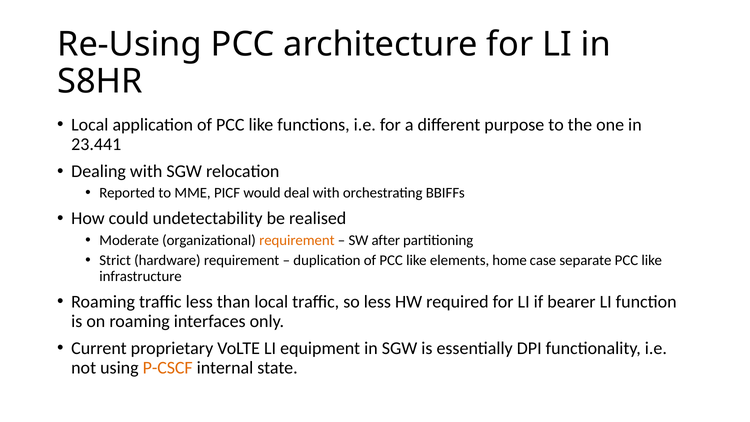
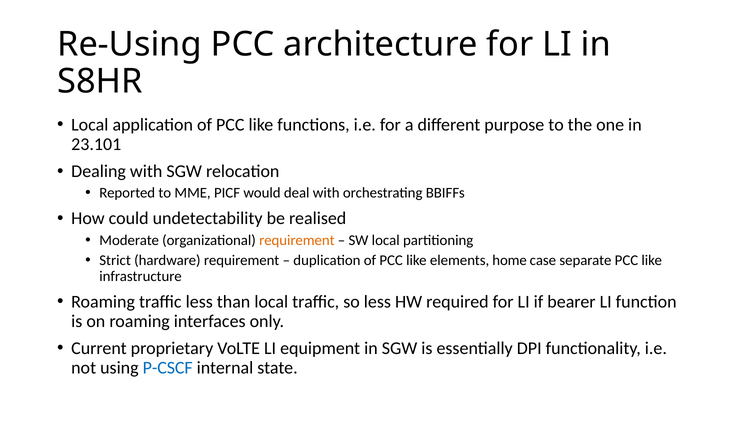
23.441: 23.441 -> 23.101 (96, 144)
SW after: after -> local (386, 240)
P-CSCF colour: orange -> blue (168, 368)
